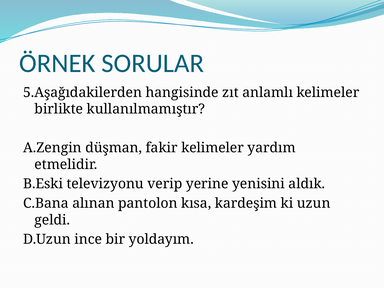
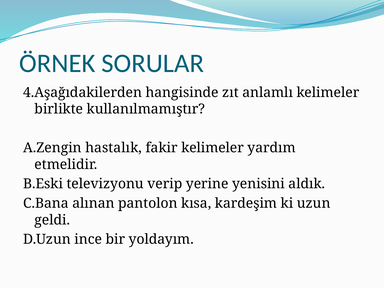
5.Aşağıdakilerden: 5.Aşağıdakilerden -> 4.Aşağıdakilerden (83, 92)
düşman: düşman -> hastalık (114, 148)
